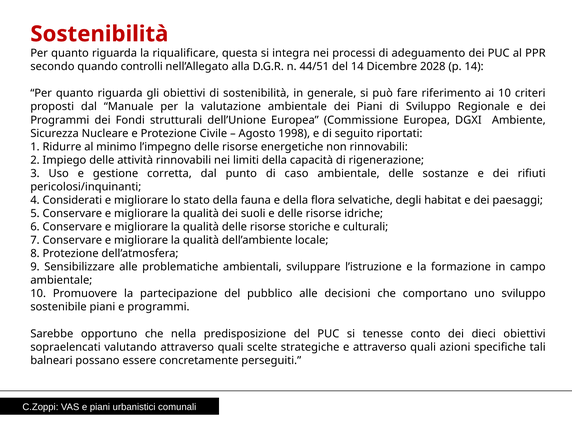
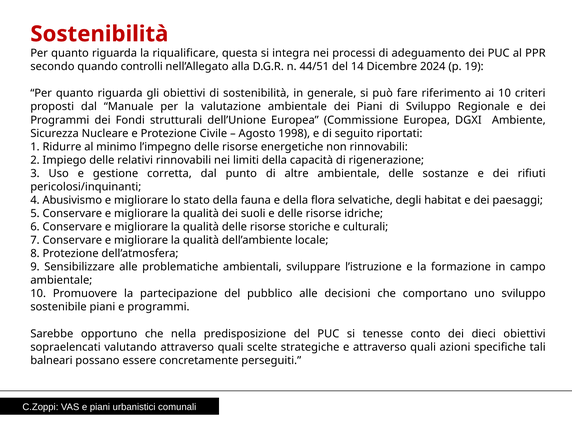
2028: 2028 -> 2024 (433, 67)
p 14: 14 -> 19 (474, 67)
attività: attività -> relativi (135, 160)
caso: caso -> altre (297, 173)
Considerati: Considerati -> Abusivismo (72, 200)
